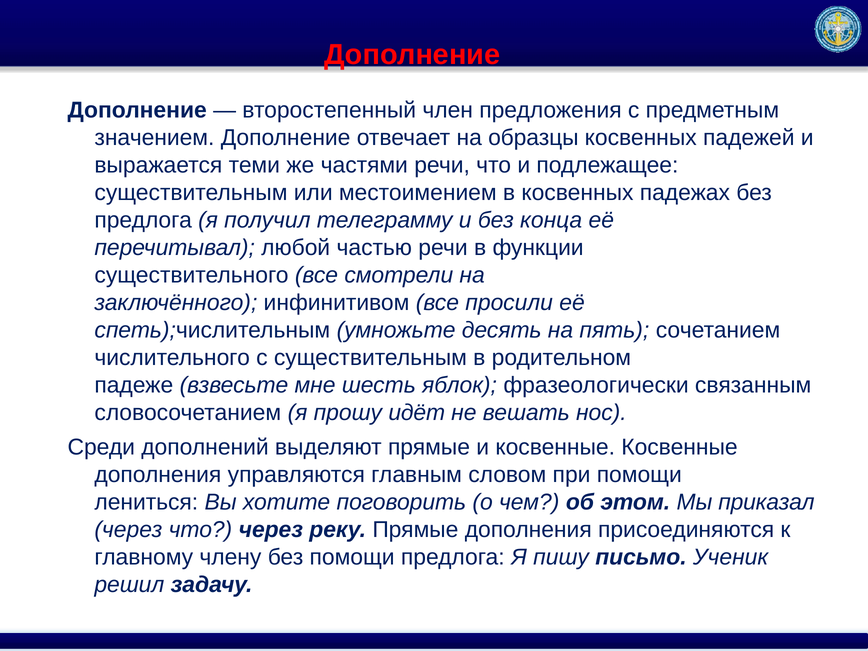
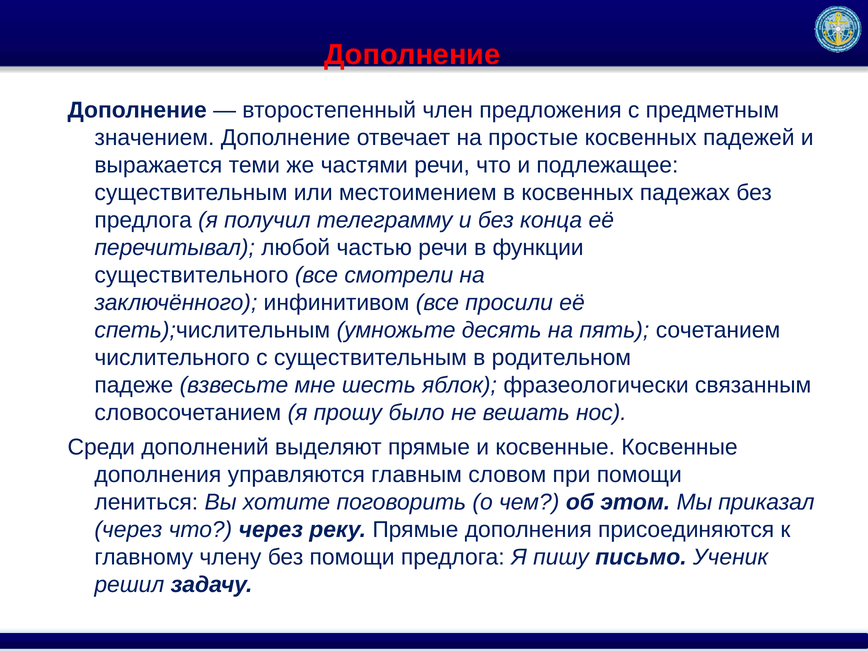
образцы: образцы -> простые (533, 138)
идёт: идёт -> было (417, 413)
